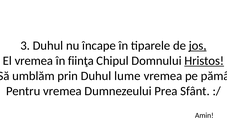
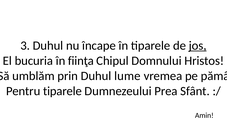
El vremea: vremea -> bucuria (34, 61)
Hristos underline: present -> none (204, 61)
Pentru vremea: vremea -> tiparele (62, 91)
